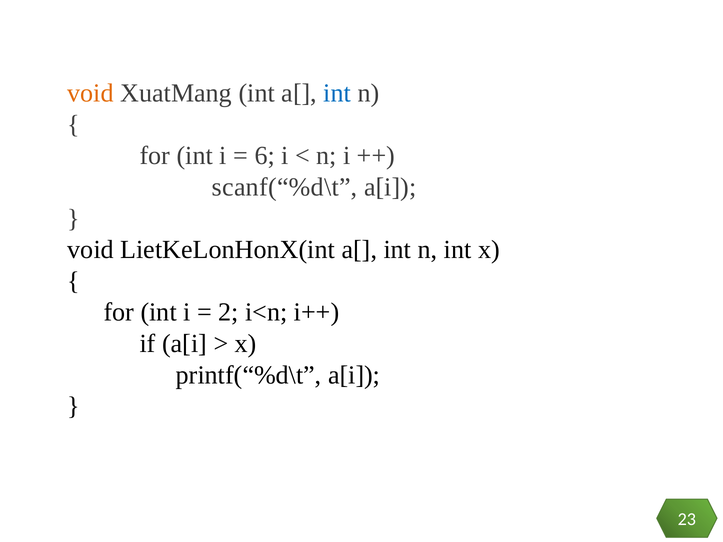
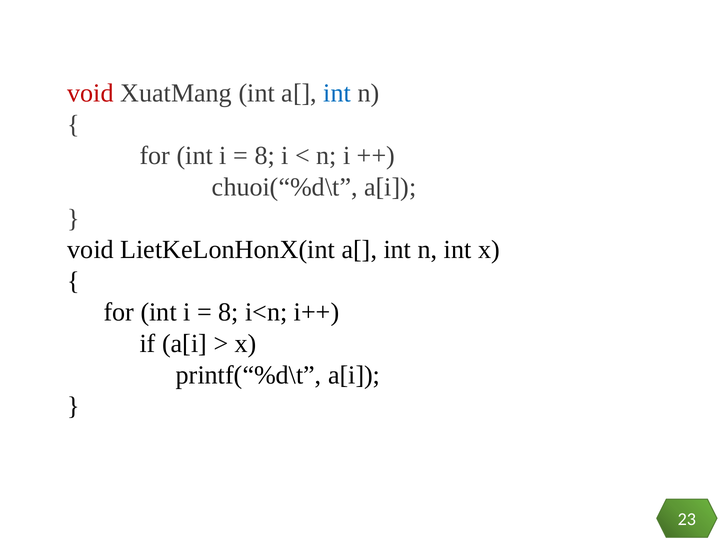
void colour: orange -> red (91, 93)
6: 6 -> 8 (265, 156)
scanf(“%d\t: scanf(“%d\t -> chuoi(“%d\t (285, 187)
2: 2 -> 8 (229, 312)
